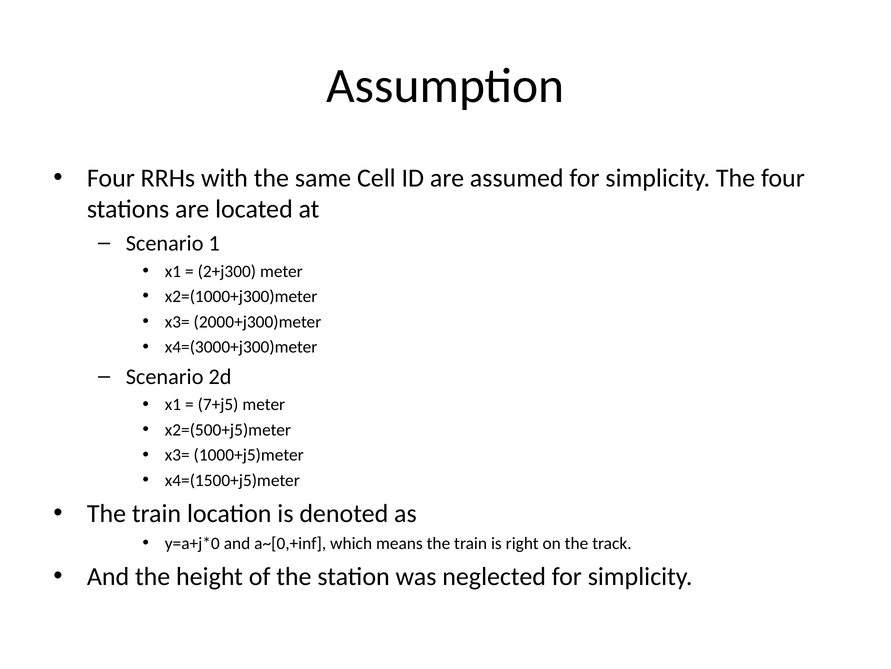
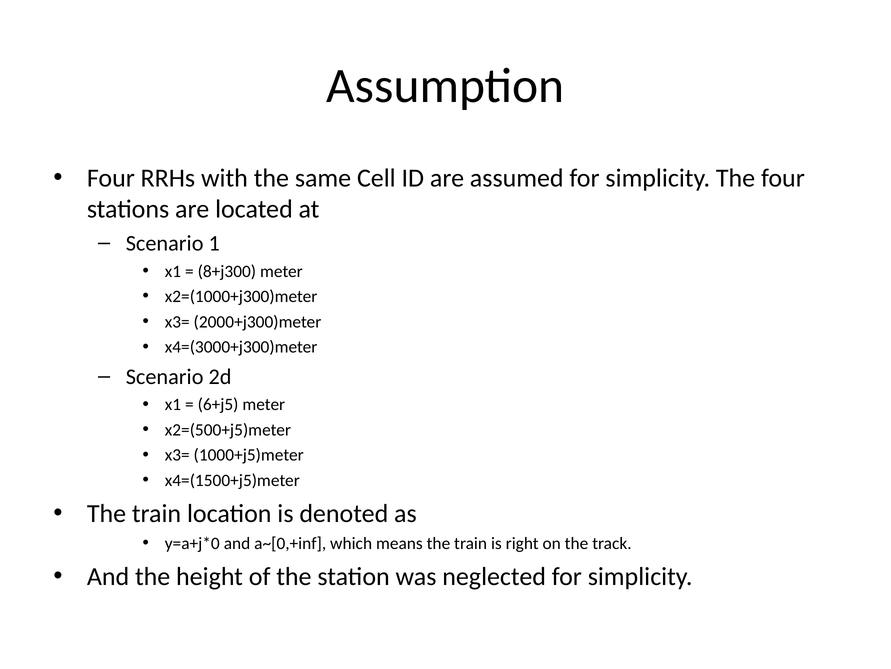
2+j300: 2+j300 -> 8+j300 (227, 271)
7+j5: 7+j5 -> 6+j5 (218, 404)
